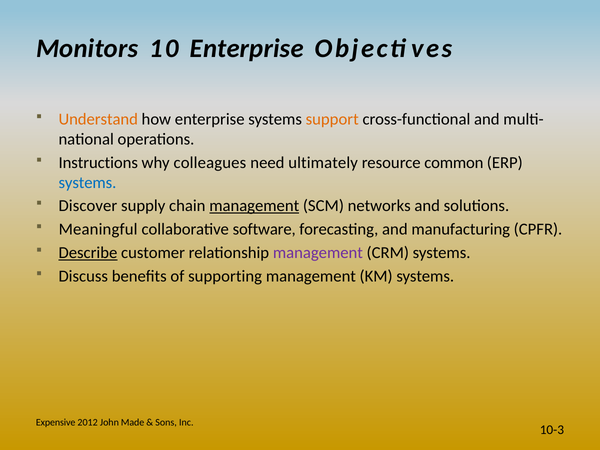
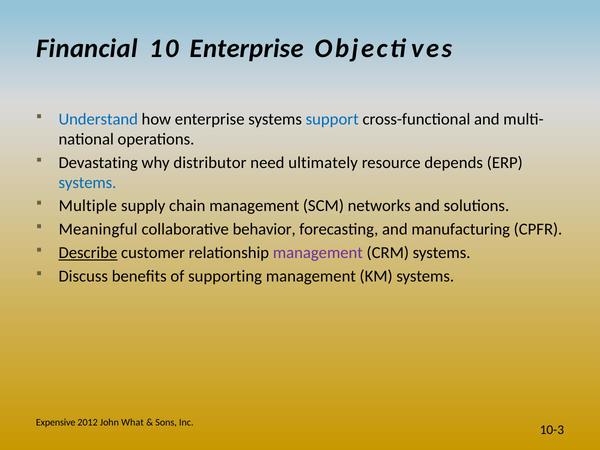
Monitors: Monitors -> Financial (87, 48)
Understand colour: orange -> blue (98, 119)
support colour: orange -> blue (332, 119)
Instructions: Instructions -> Devastating (98, 163)
colleagues: colleagues -> distributor (210, 163)
common: common -> depends (454, 163)
Discover: Discover -> Multiple (88, 206)
management underline: present -> none (254, 206)
software: software -> behavior (264, 229)
Made: Made -> What (133, 423)
